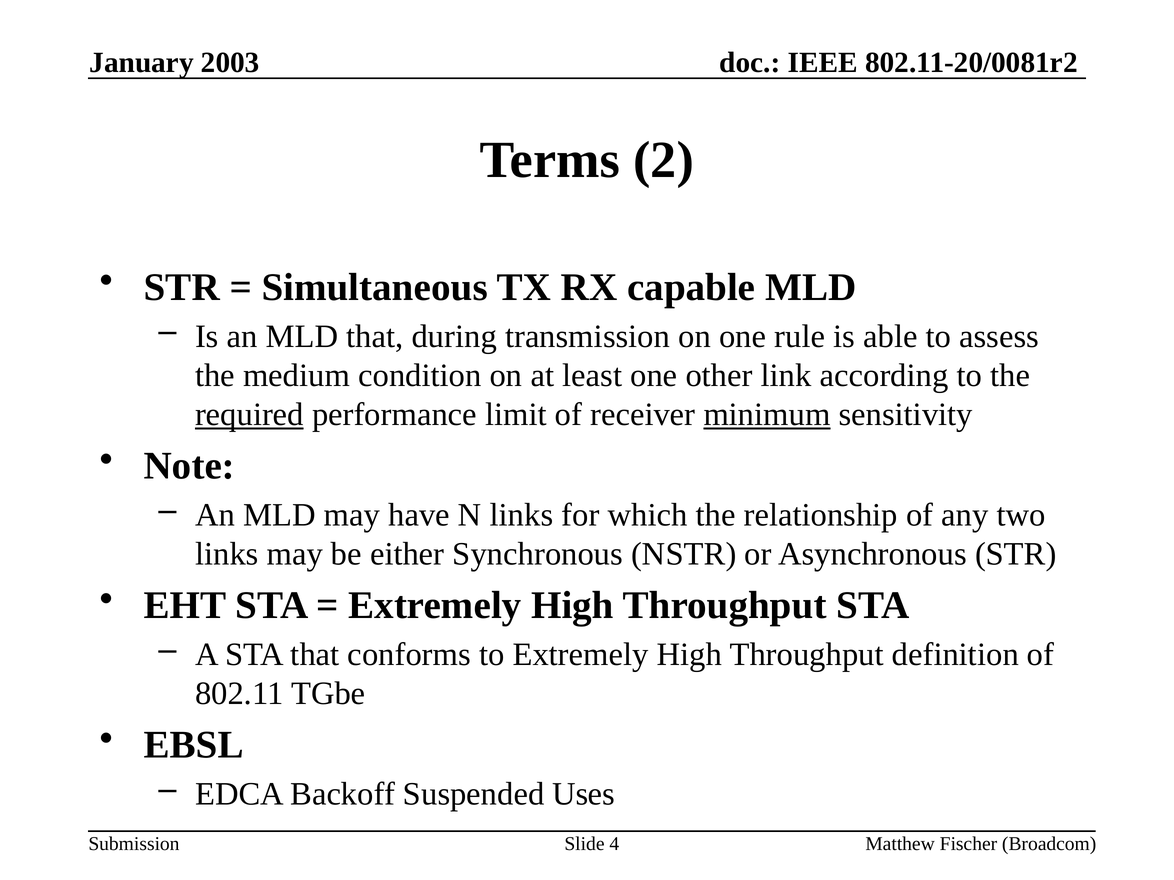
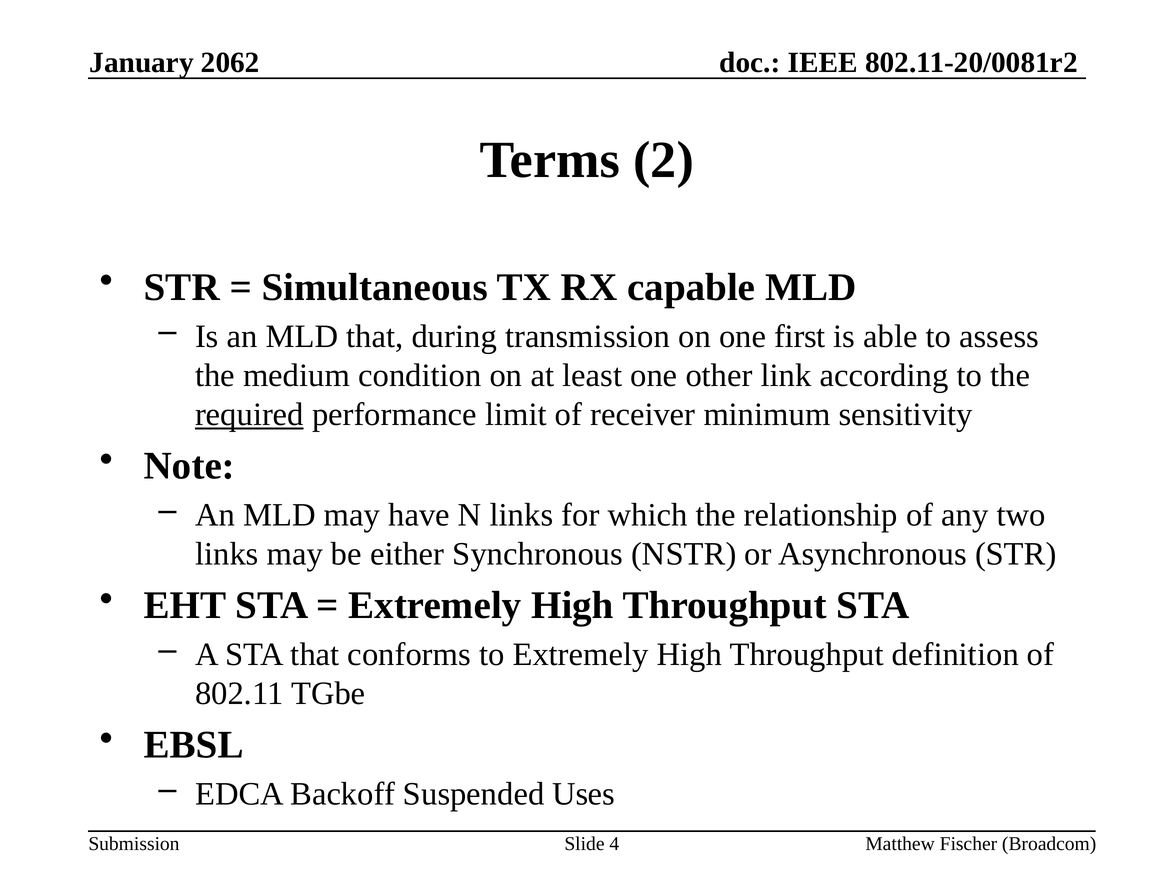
2003: 2003 -> 2062 (230, 63)
rule: rule -> first (800, 337)
minimum underline: present -> none (767, 415)
